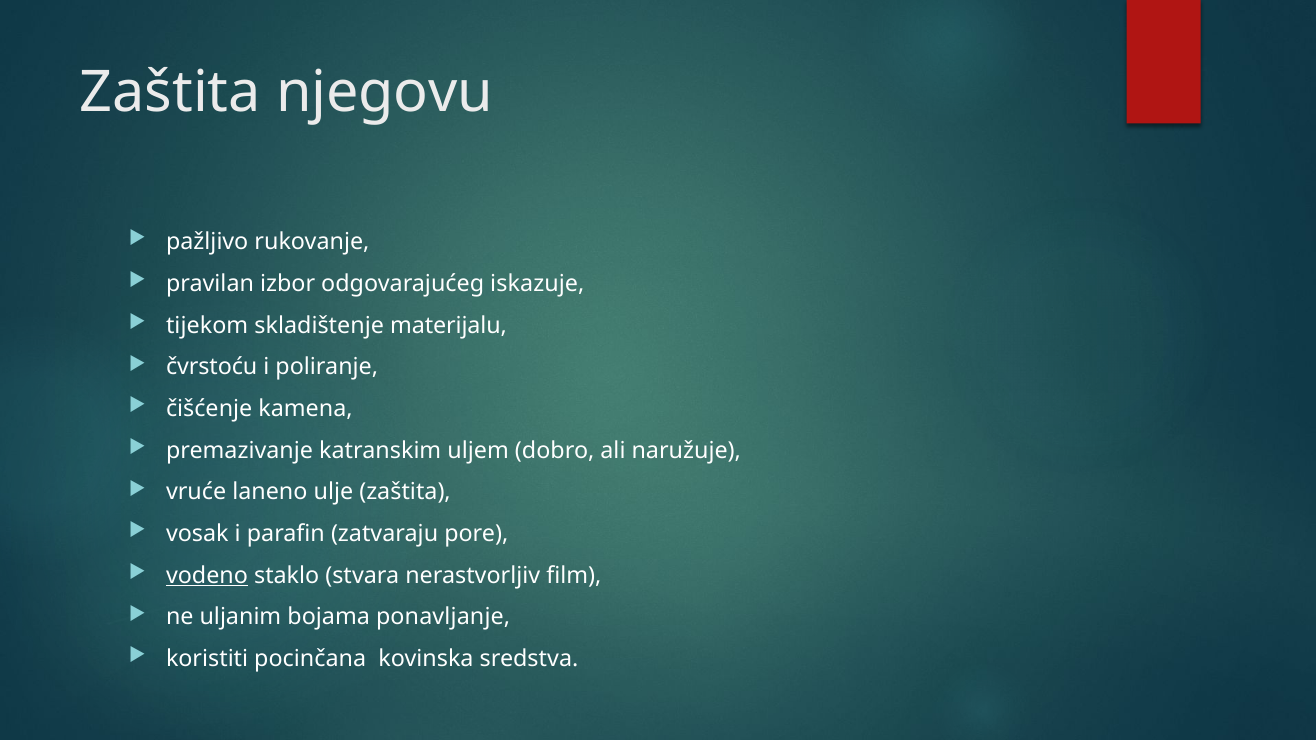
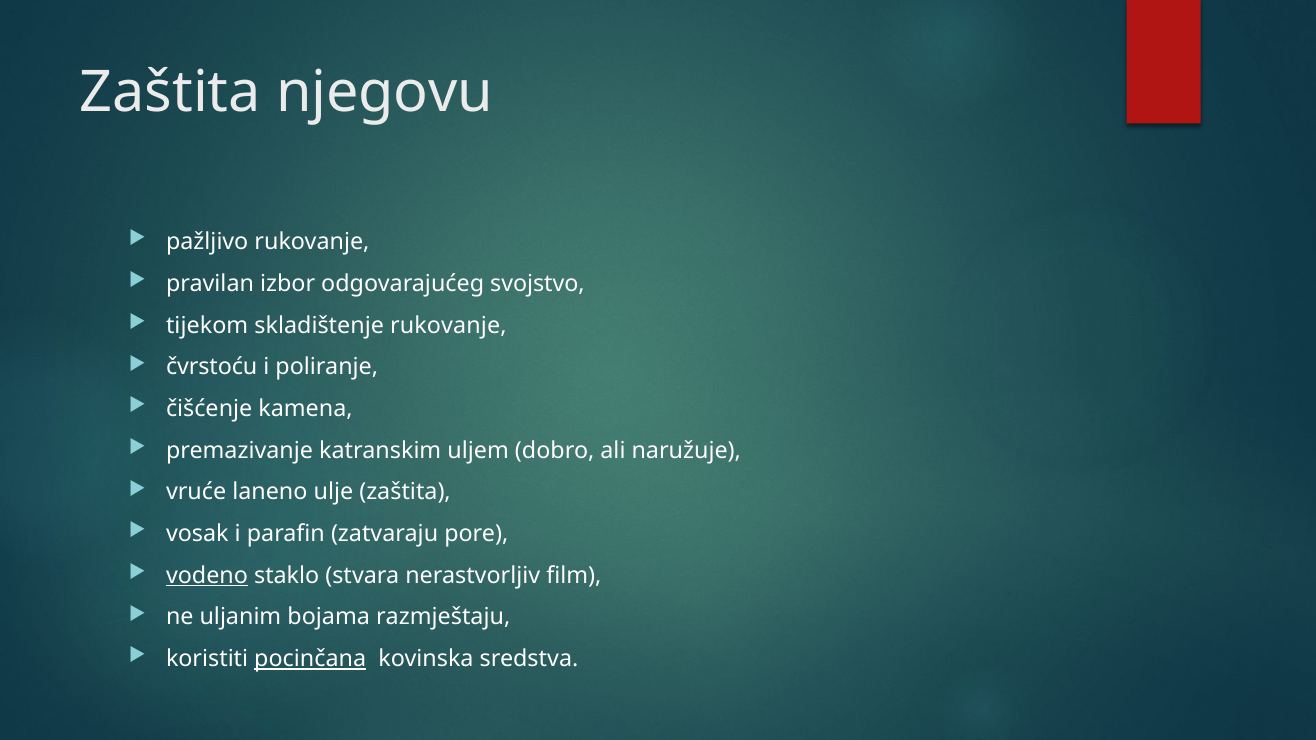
iskazuje: iskazuje -> svojstvo (537, 284)
skladištenje materijalu: materijalu -> rukovanje (448, 326)
ponavljanje: ponavljanje -> razmještaju (443, 617)
pocinčana underline: none -> present (310, 659)
